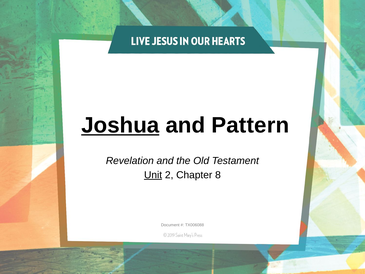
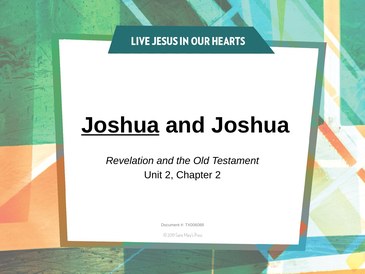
and Pattern: Pattern -> Joshua (250, 125)
Unit underline: present -> none (153, 175)
Chapter 8: 8 -> 2 (218, 175)
